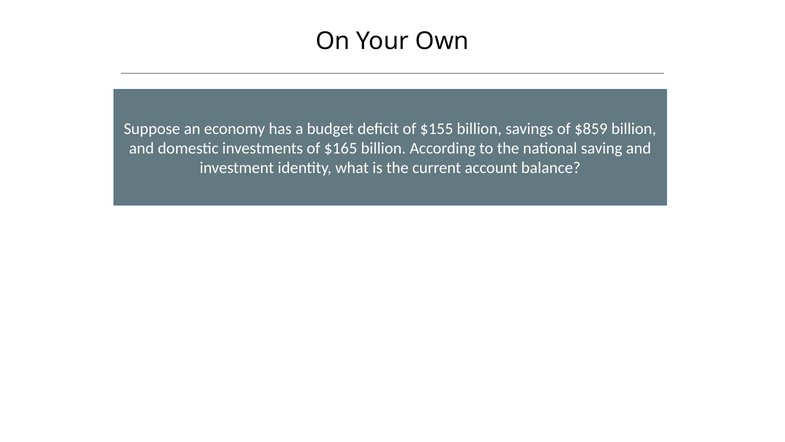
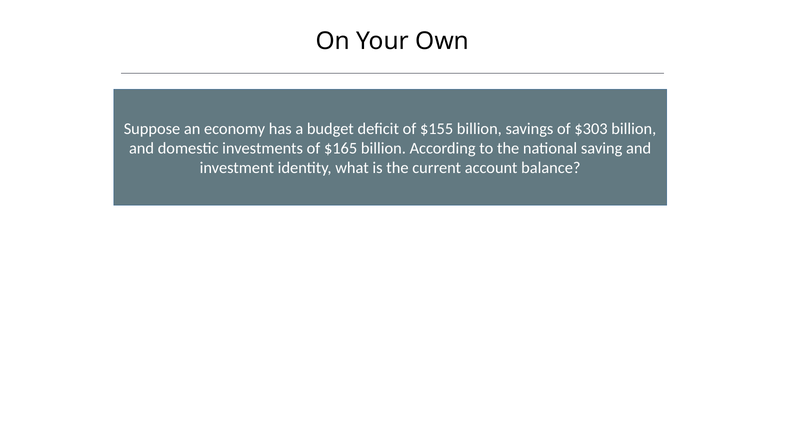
$859: $859 -> $303 (591, 129)
